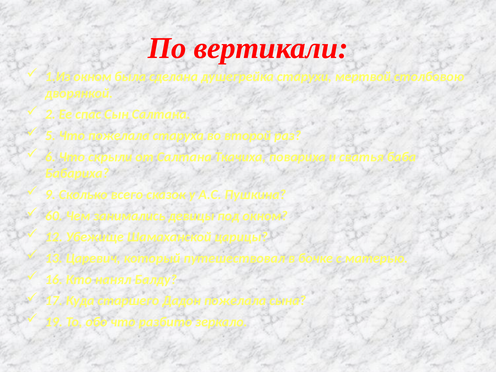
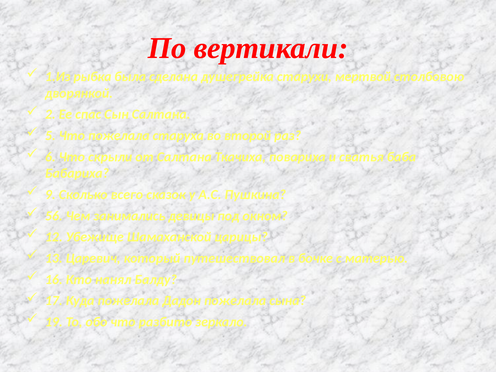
1.Из окном: окном -> рыбка (92, 77)
60: 60 -> 56 (54, 216)
Куда старшего: старшего -> пожелала (128, 301)
